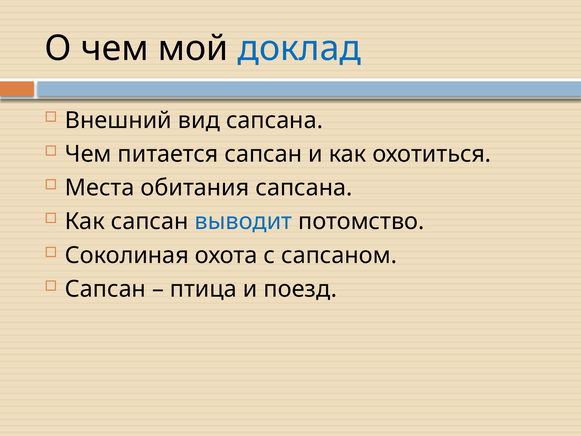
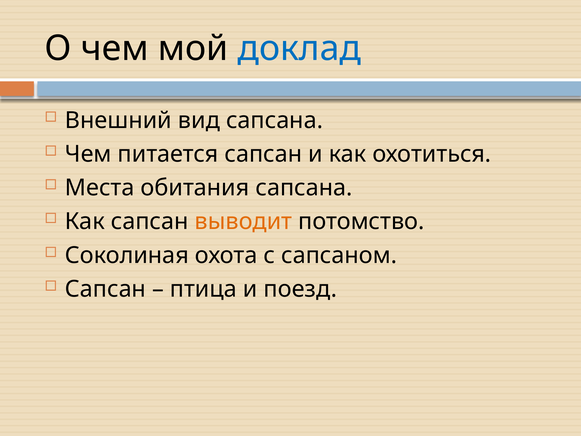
выводит colour: blue -> orange (243, 221)
